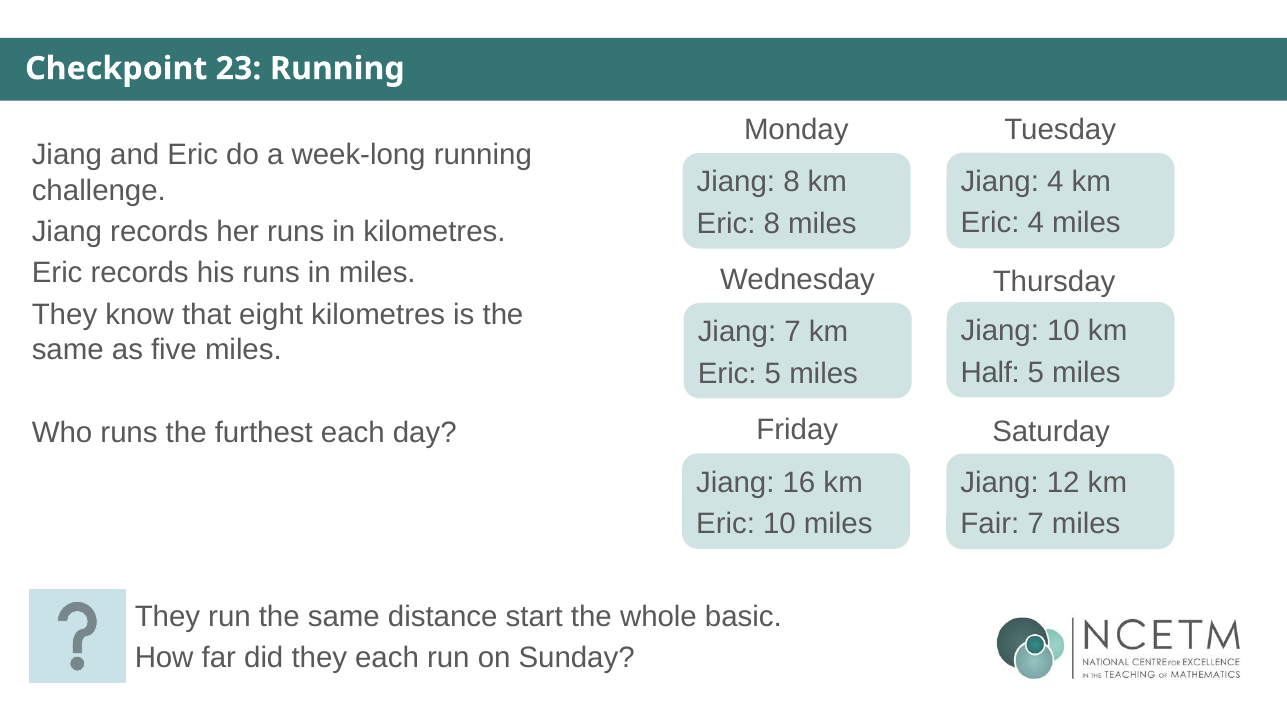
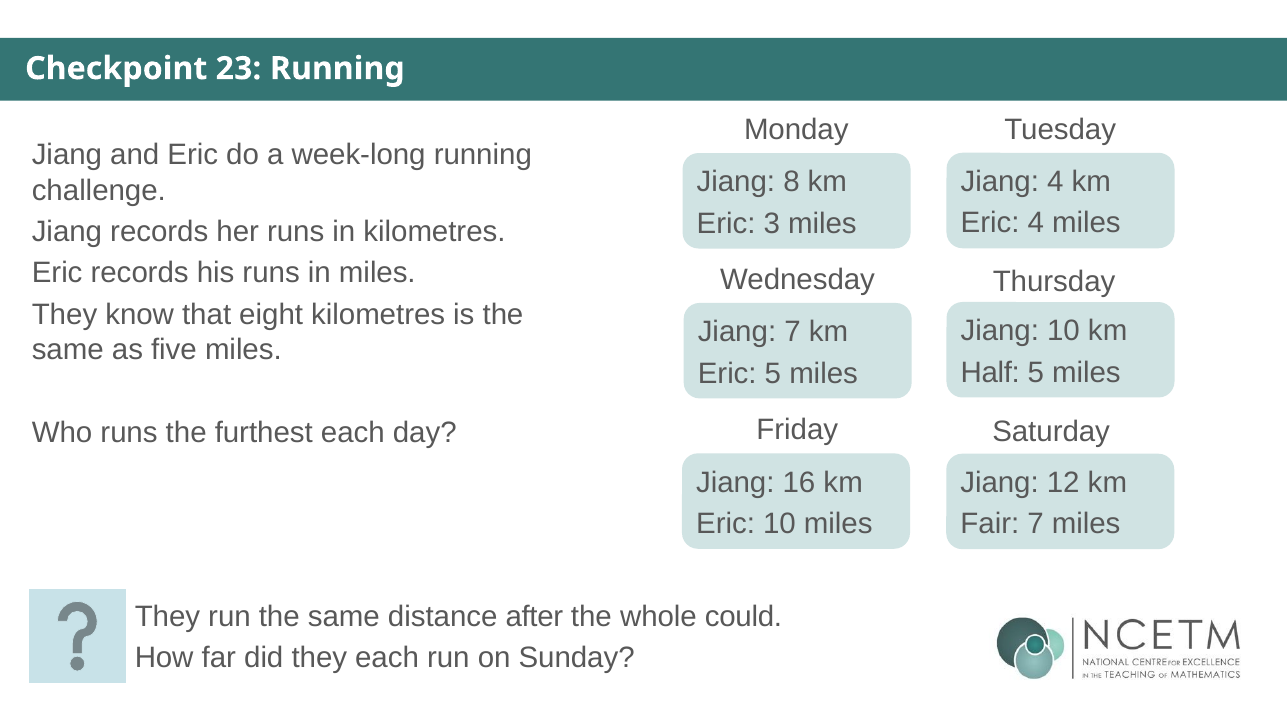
Eric 8: 8 -> 3 (772, 223)
start: start -> after (534, 616)
basic: basic -> could (744, 616)
